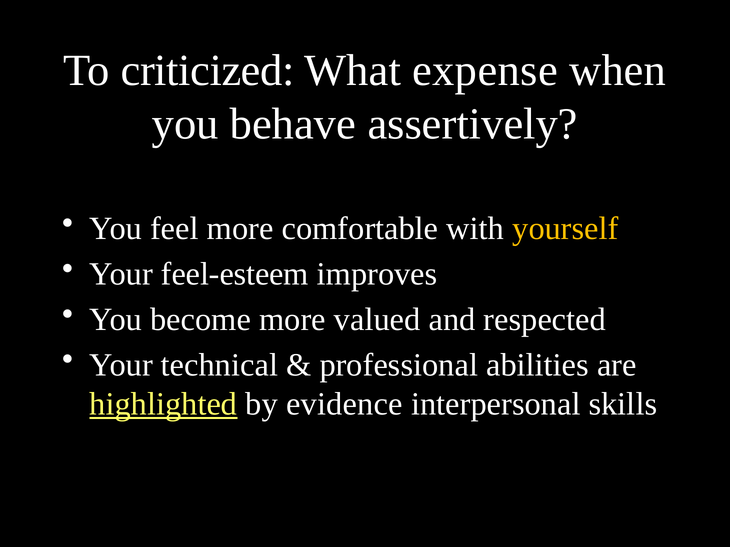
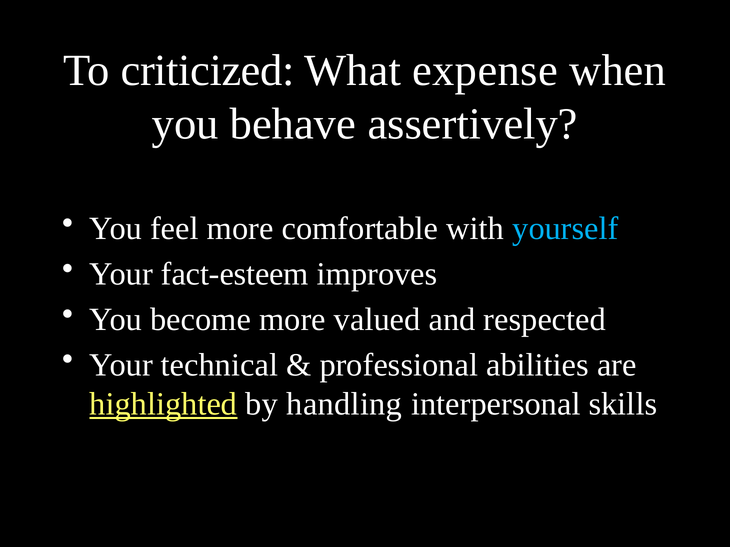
yourself colour: yellow -> light blue (565, 229)
feel-esteem: feel-esteem -> fact-esteem (235, 274)
evidence: evidence -> handling (344, 404)
